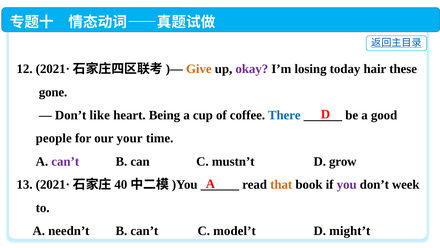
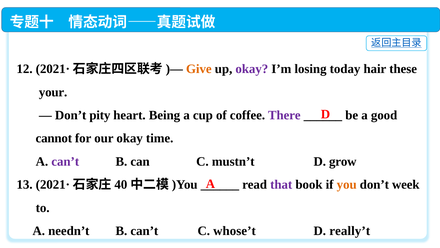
gone: gone -> your (53, 92)
like: like -> pity (100, 115)
There colour: blue -> purple (284, 115)
people: people -> cannot (54, 138)
our your: your -> okay (130, 138)
that colour: orange -> purple (281, 184)
you colour: purple -> orange (347, 184)
model’t: model’t -> whose’t (235, 231)
might’t: might’t -> really’t (350, 231)
